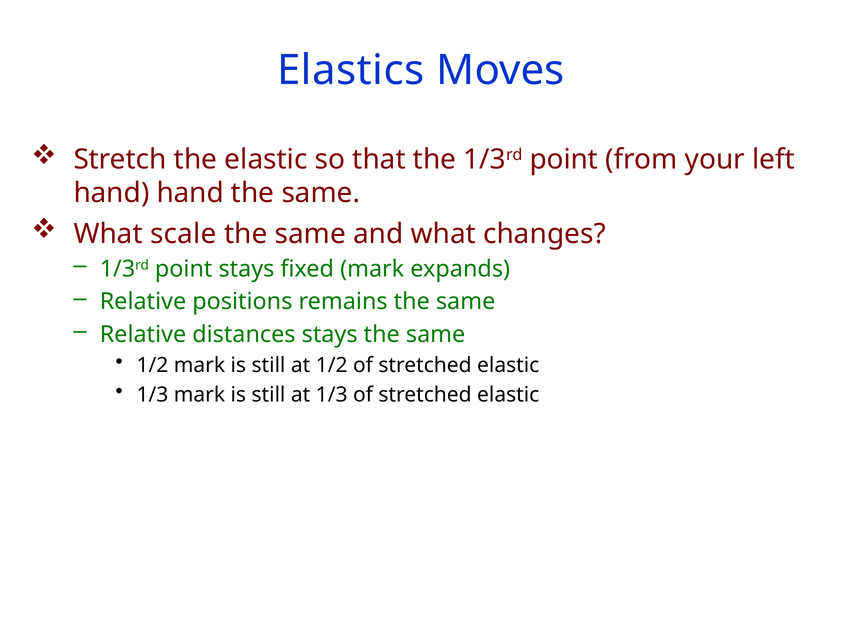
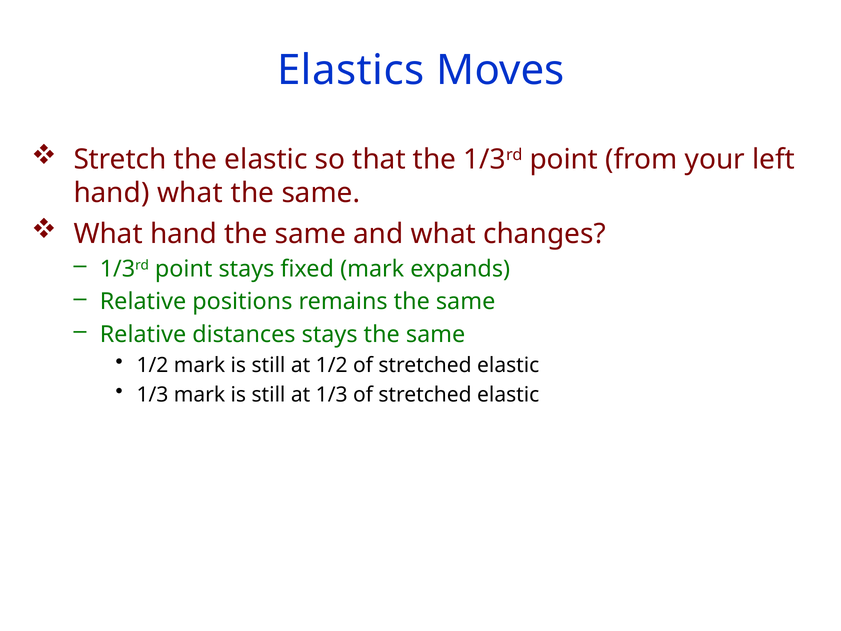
hand hand: hand -> what (190, 193)
What scale: scale -> hand (184, 234)
